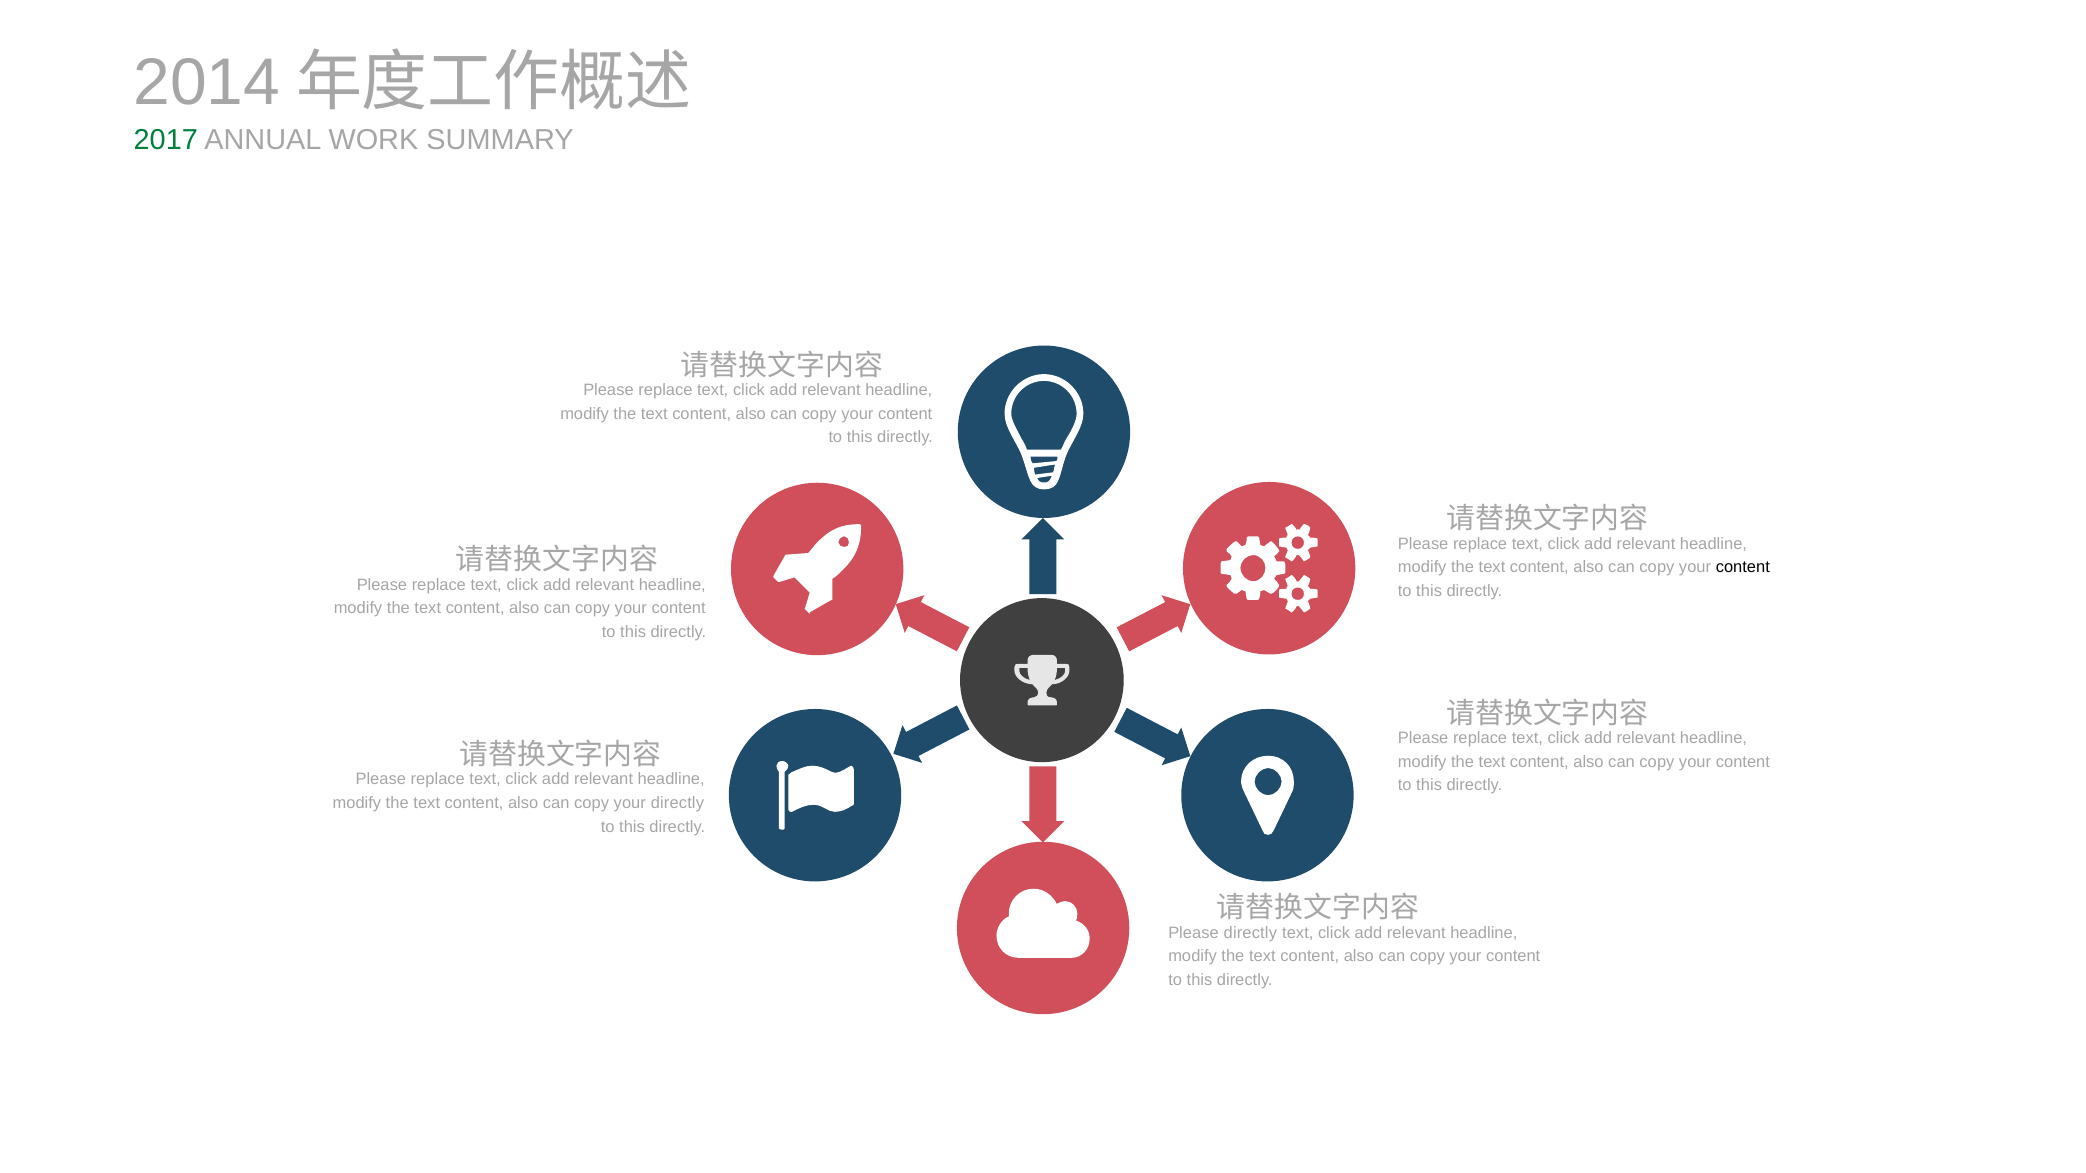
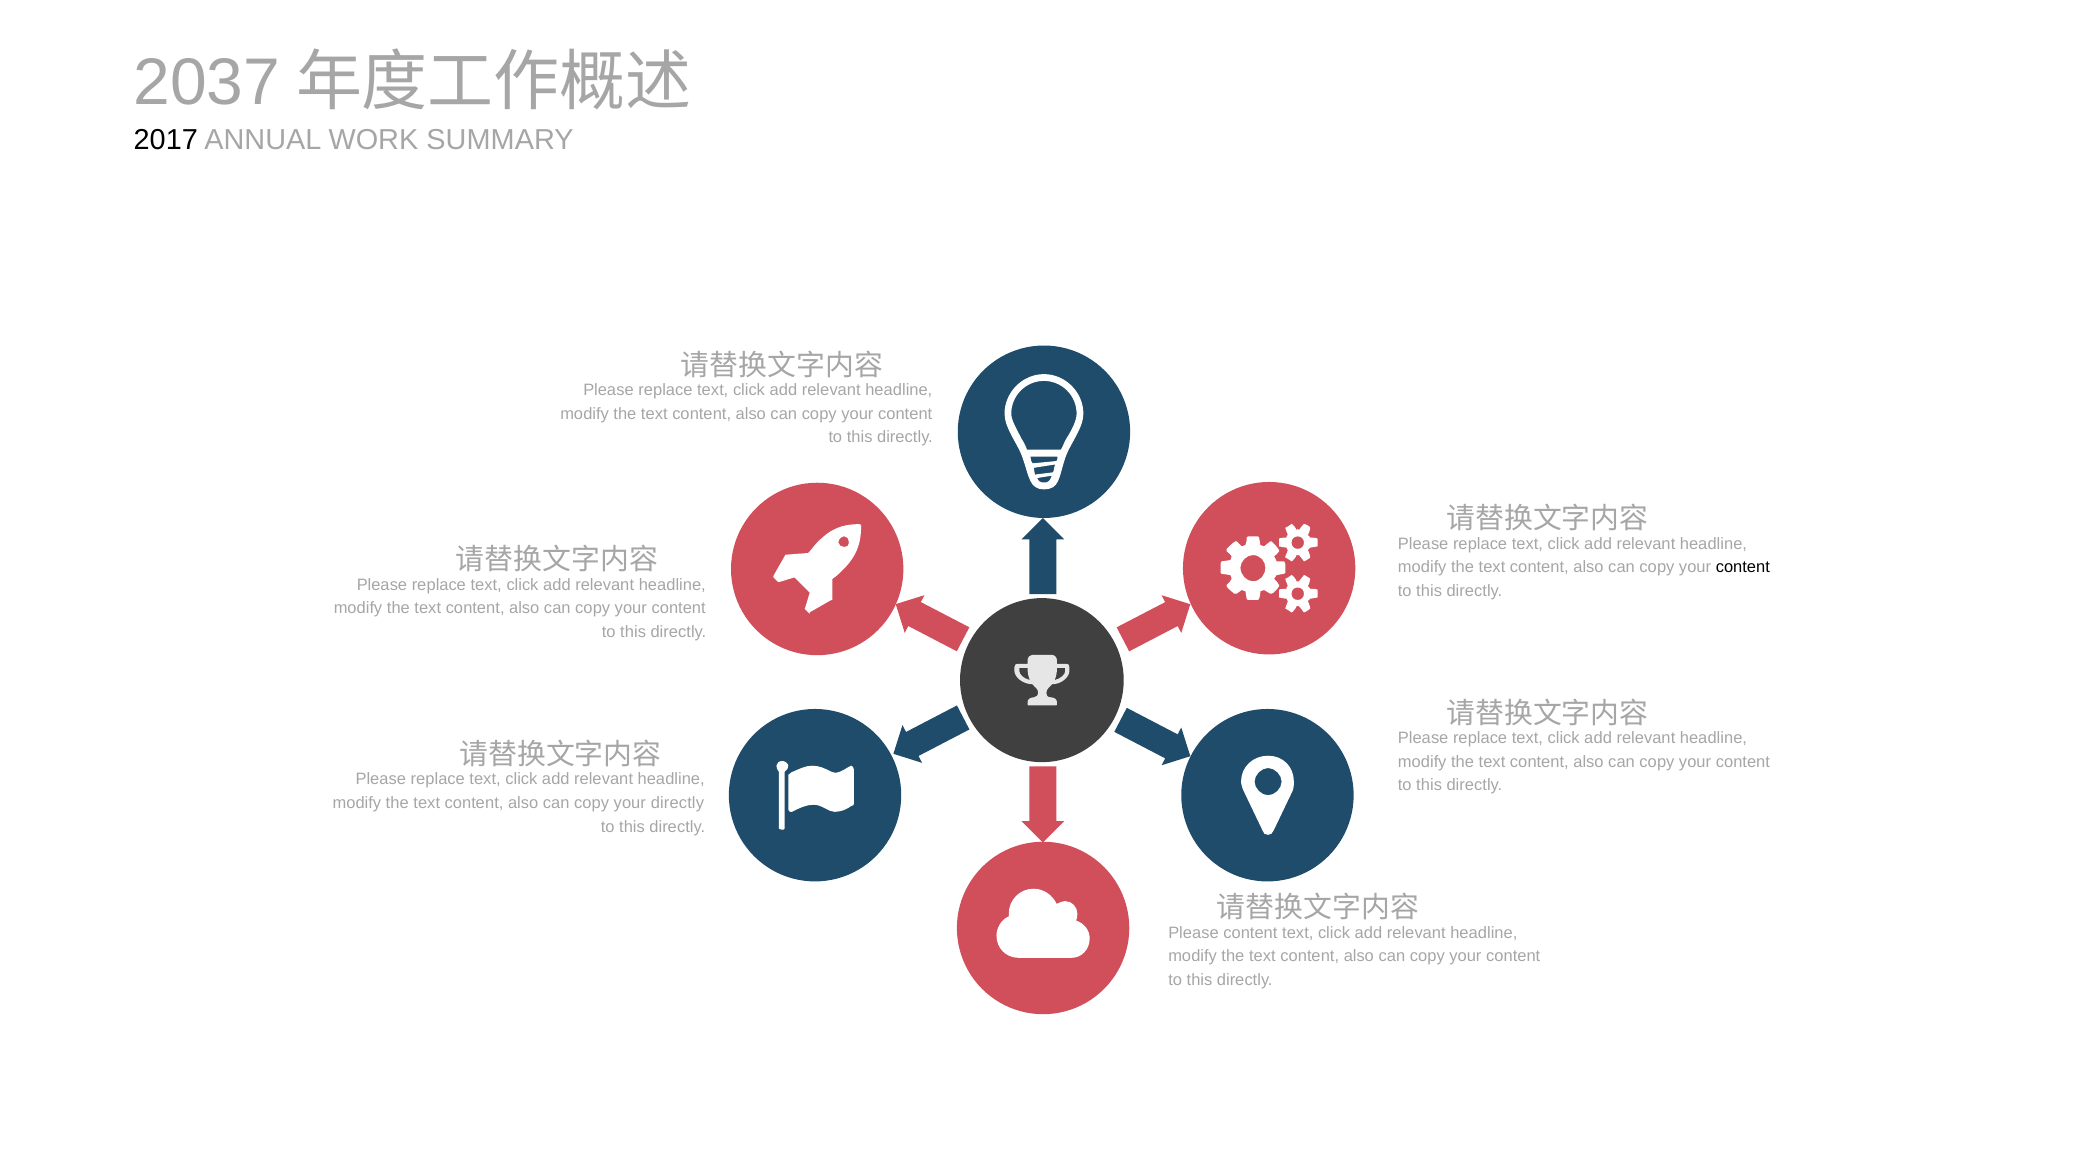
2014: 2014 -> 2037 (207, 82)
2017 colour: green -> black (166, 140)
Please directly: directly -> content (1250, 933)
